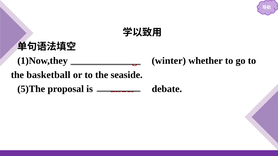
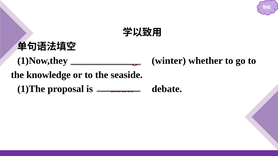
basketball: basketball -> knowledge (49, 75)
5)The: 5)The -> 1)The (31, 89)
